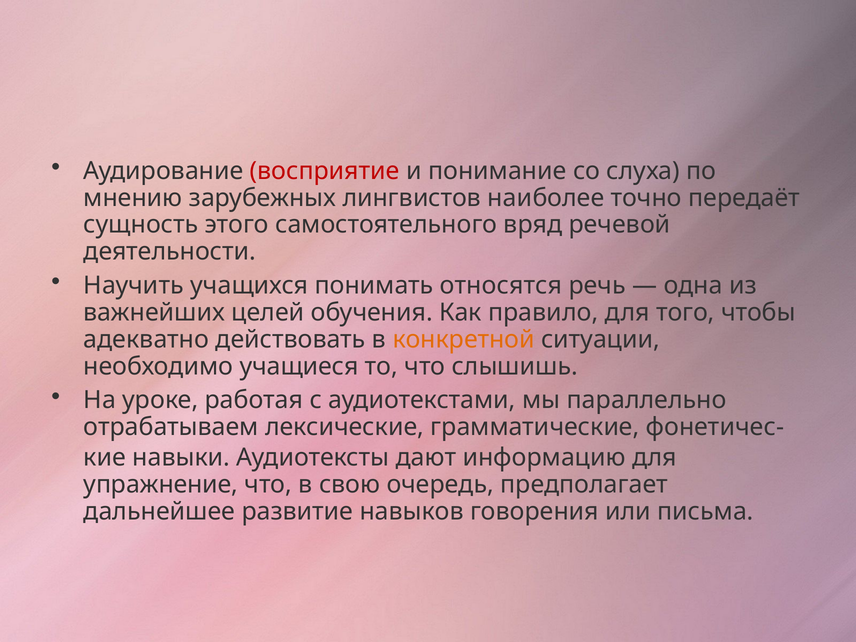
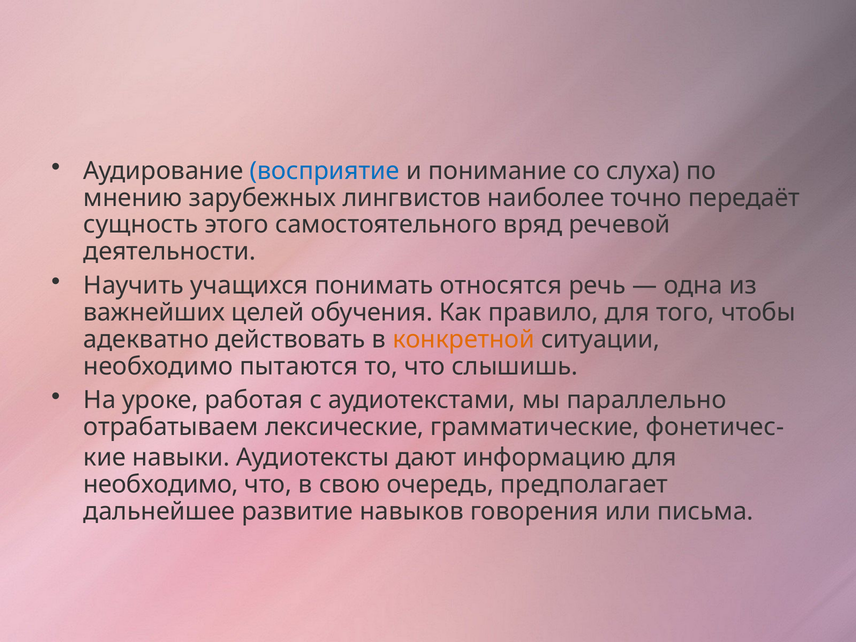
восприятие colour: red -> blue (325, 171)
учащиеся: учащиеся -> пытаются (299, 366)
упражнение: упражнение -> необходимо (161, 485)
